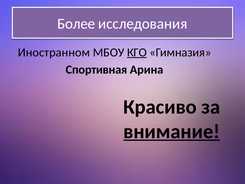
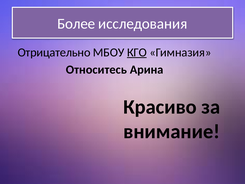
Иностранном: Иностранном -> Отрицательно (54, 52)
Спортивная: Спортивная -> Относитесь (96, 69)
внимание underline: present -> none (172, 131)
